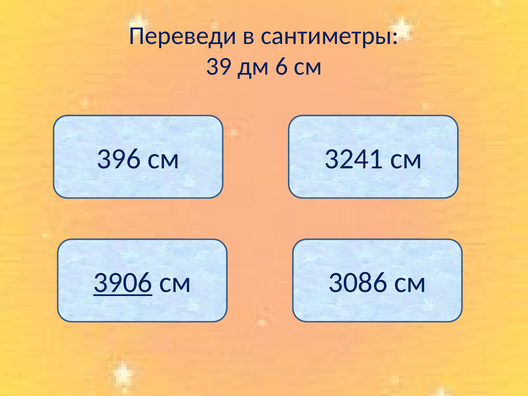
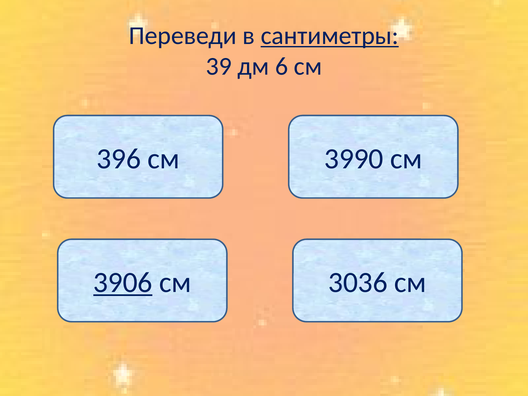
сантиметры underline: none -> present (330, 36)
3241: 3241 -> 3990 (354, 159)
3086: 3086 -> 3036 (358, 283)
